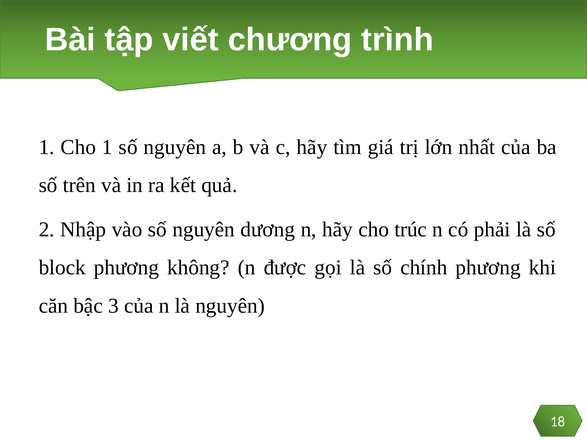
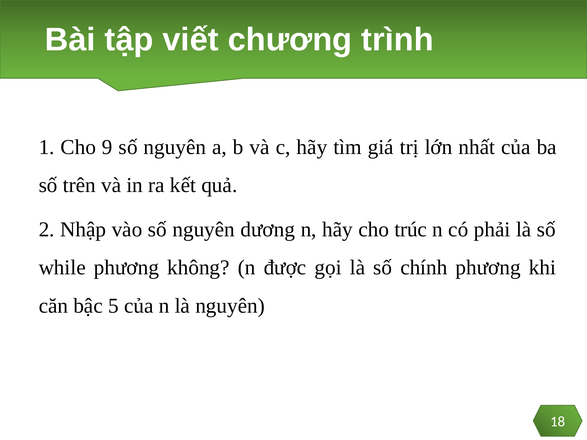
Cho 1: 1 -> 9 (107, 147)
block: block -> while (62, 268)
3: 3 -> 5 (113, 306)
